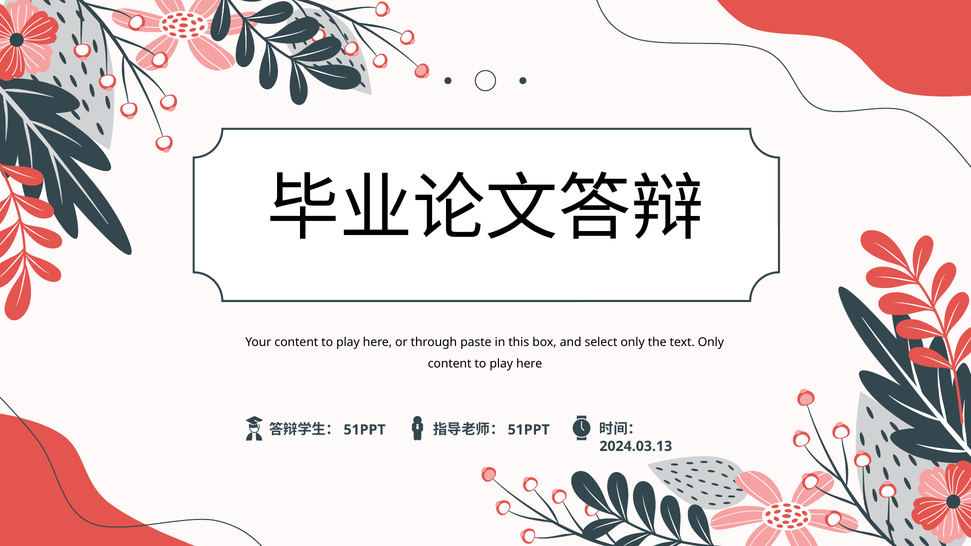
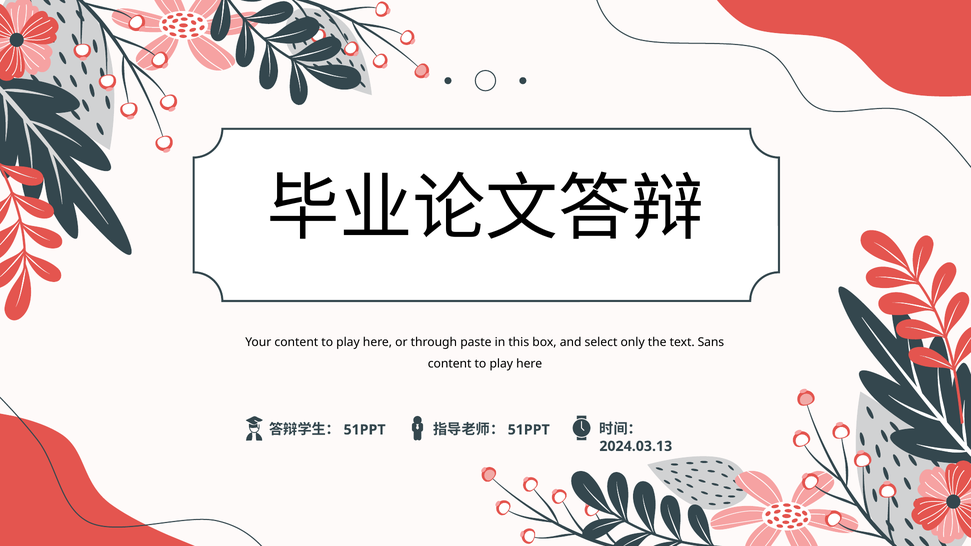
text Only: Only -> Sans (711, 342)
